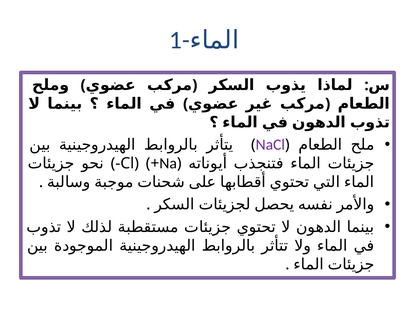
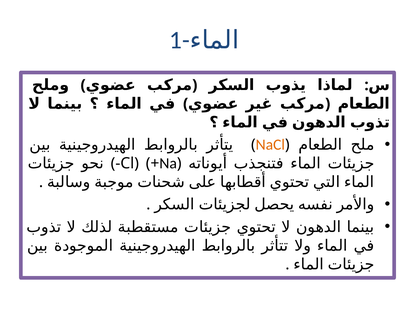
NaCl colour: purple -> orange (270, 145)
